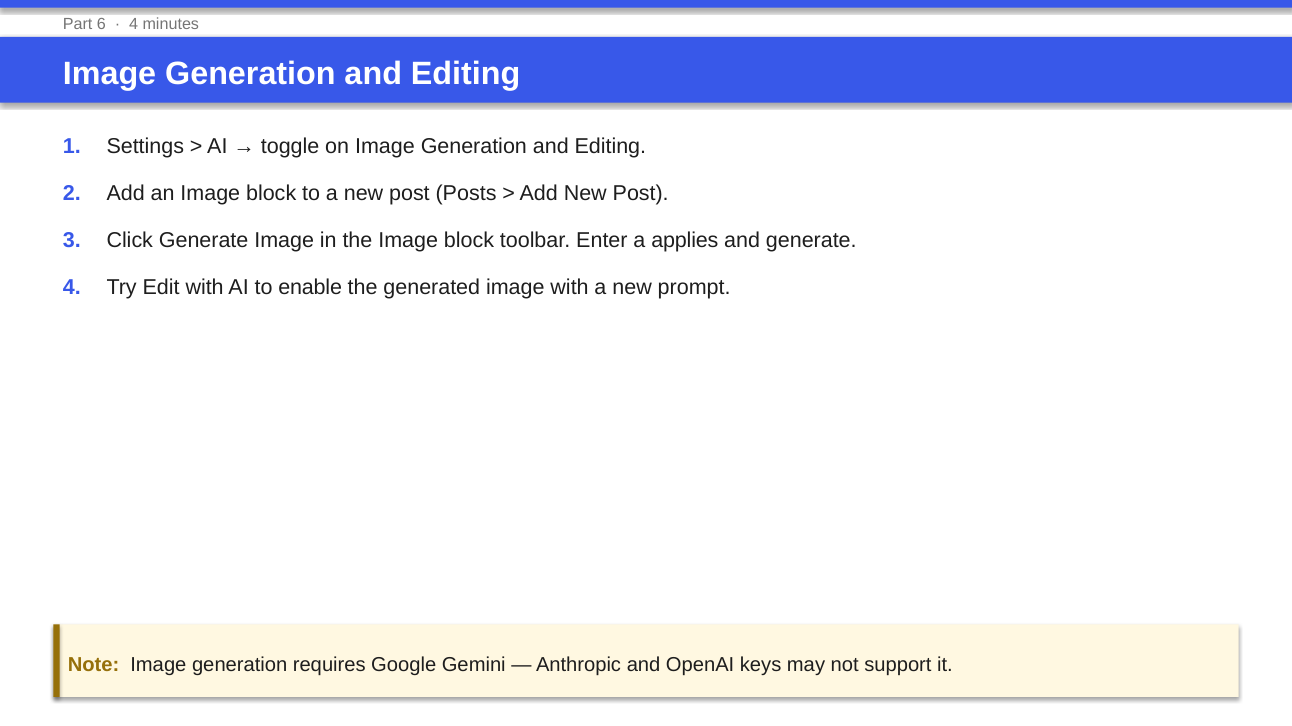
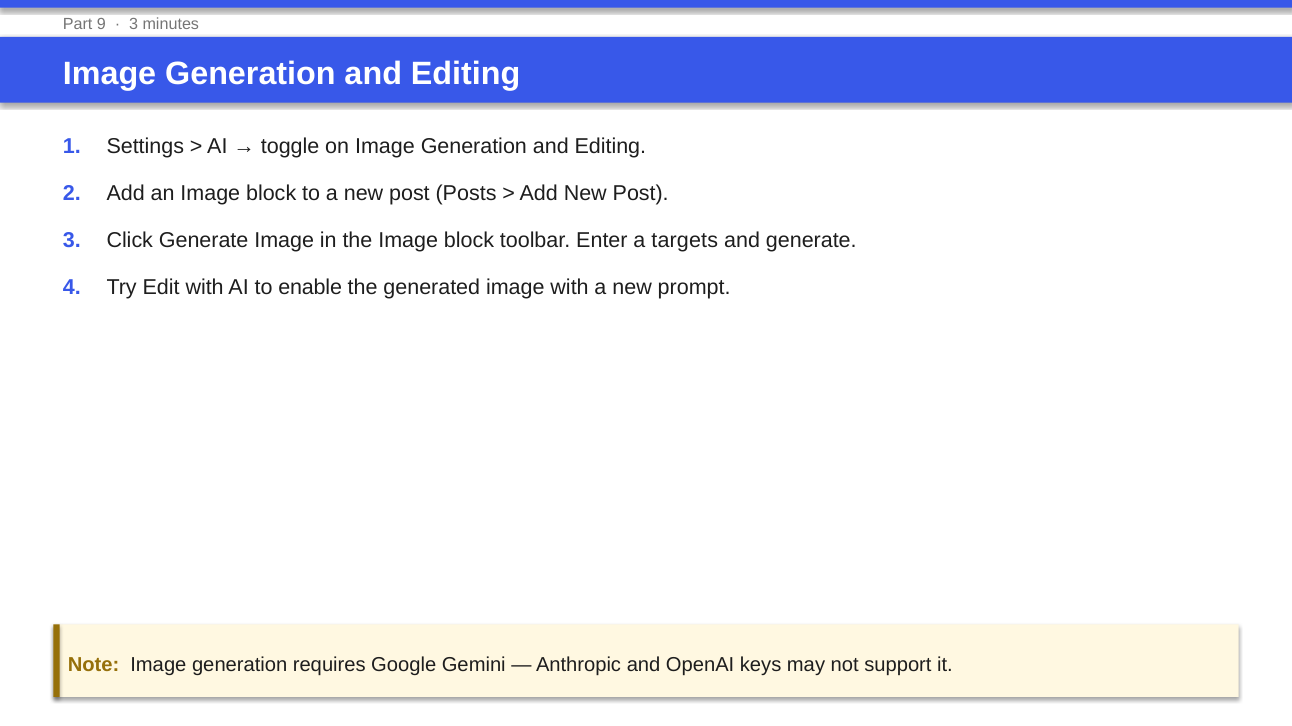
6: 6 -> 9 (101, 24)
4: 4 -> 3 (134, 24)
applies: applies -> targets (685, 240)
